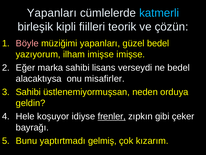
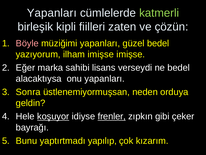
katmerli colour: light blue -> light green (159, 13)
teorik: teorik -> zaten (122, 27)
onu misafirler: misafirler -> yapanları (105, 79)
Sahibi: Sahibi -> Sonra (28, 92)
koşuyor underline: none -> present (53, 116)
gelmiş: gelmiş -> yapılıp (102, 140)
